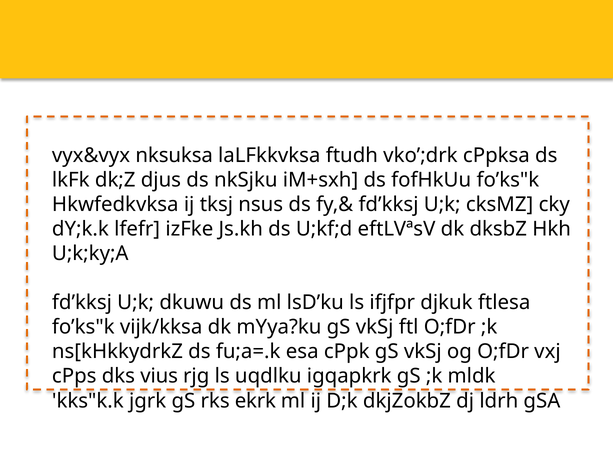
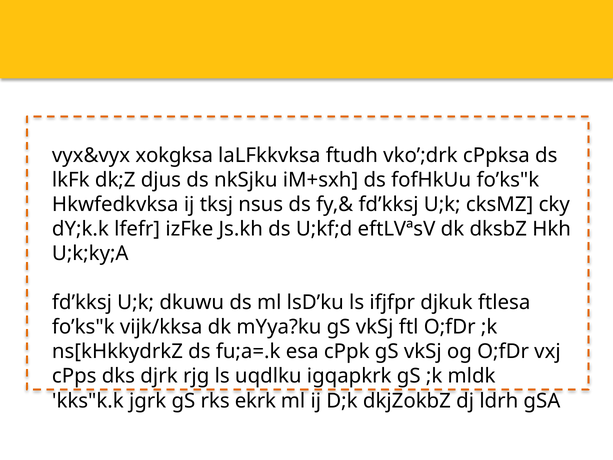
nksuksa: nksuksa -> xokgksa (174, 155)
vius: vius -> djrk (159, 376)
